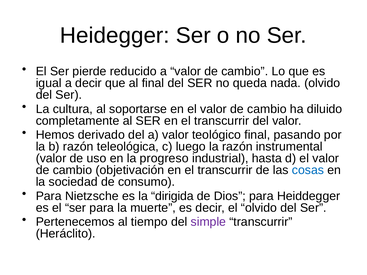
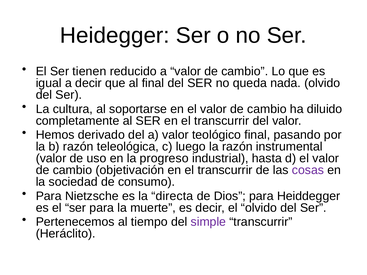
pierde: pierde -> tienen (89, 71)
cosas colour: blue -> purple (308, 170)
dirigida: dirigida -> directa (172, 196)
